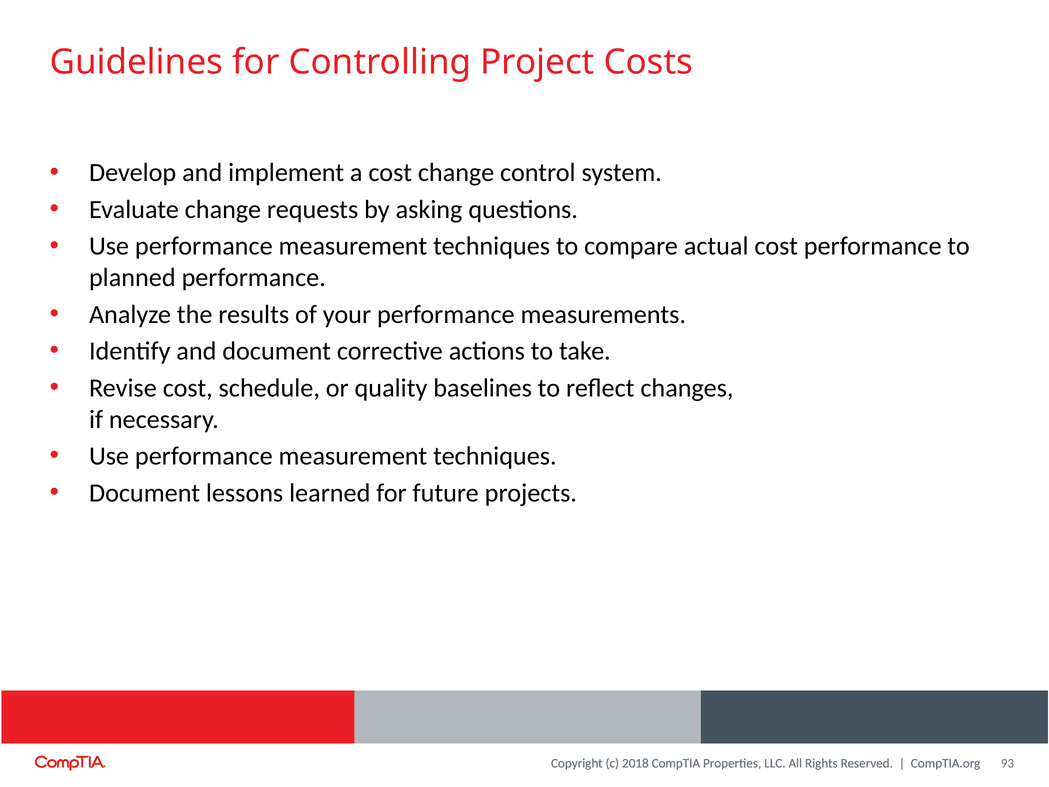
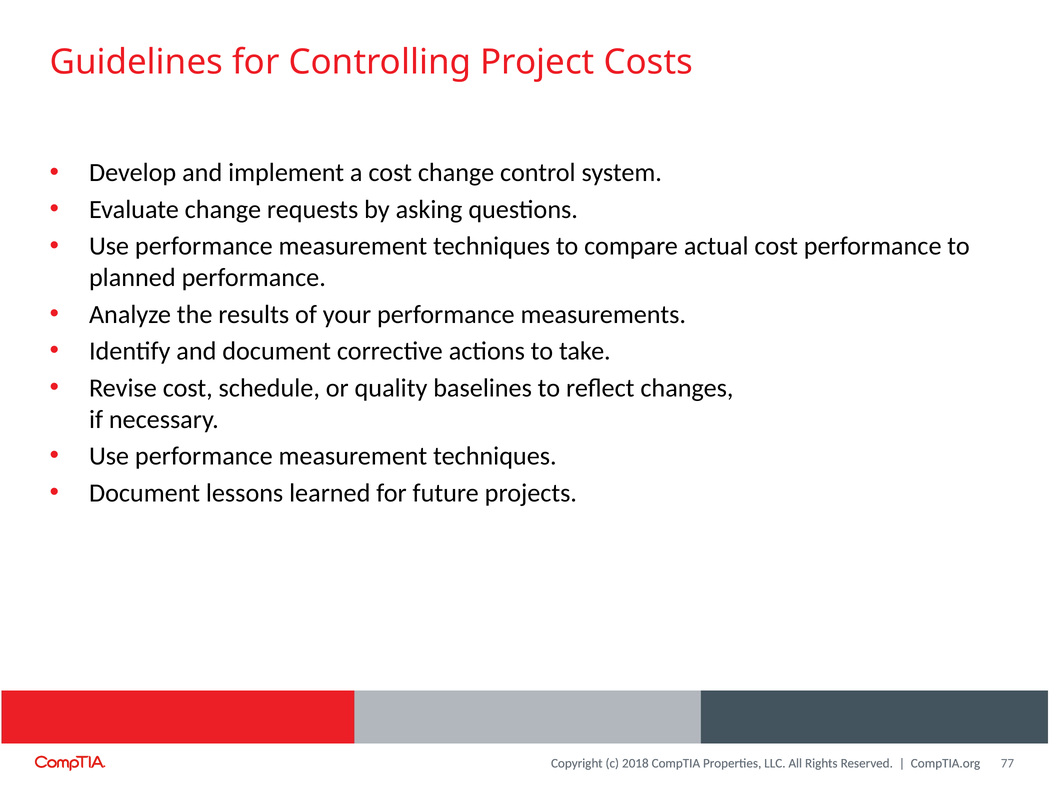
93: 93 -> 77 (1007, 763)
